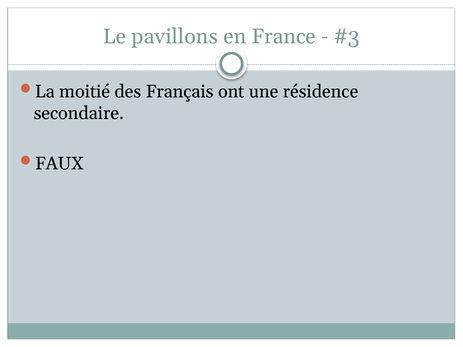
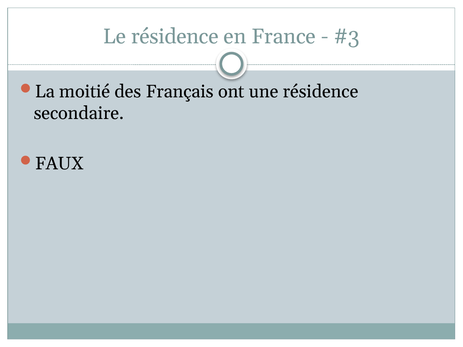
Le pavillons: pavillons -> résidence (175, 36)
